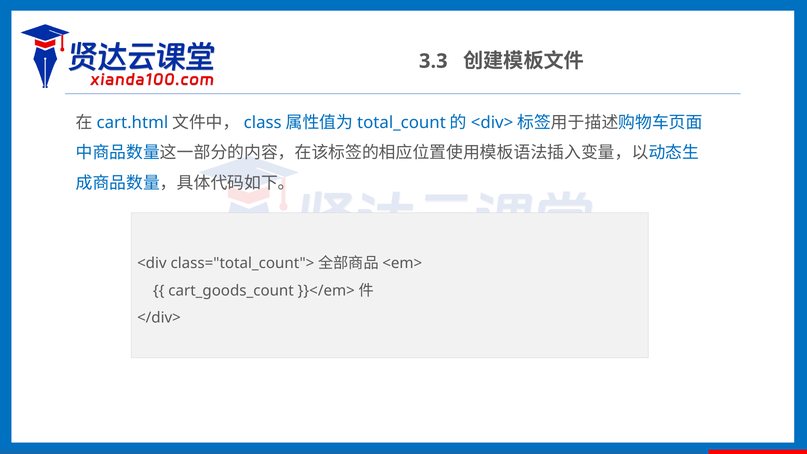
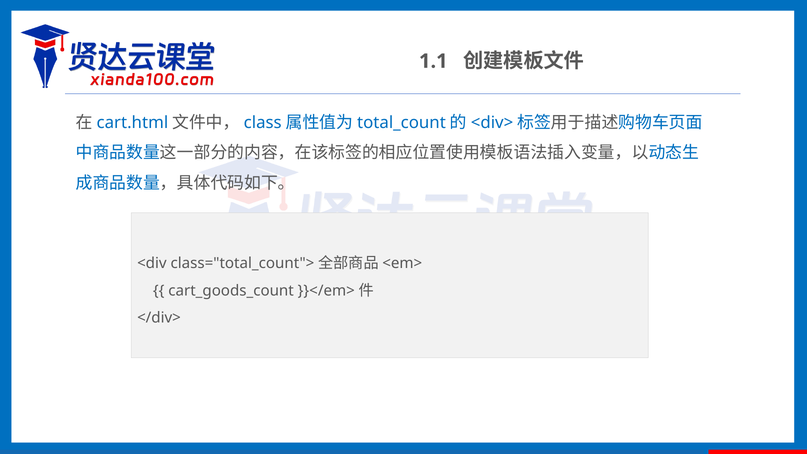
3.3: 3.3 -> 1.1 (433, 61)
